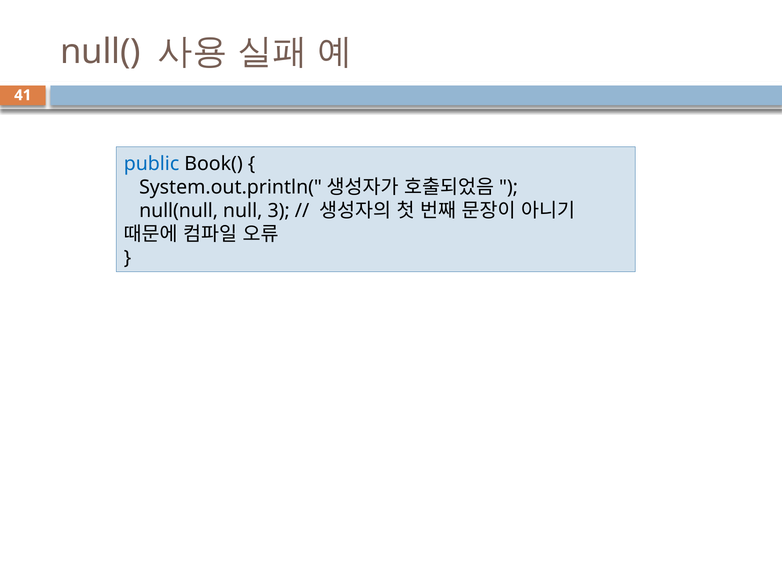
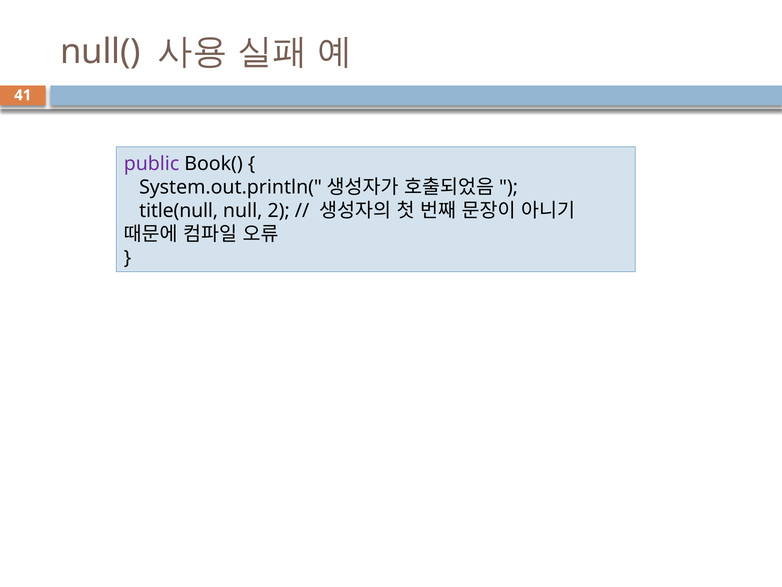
public colour: blue -> purple (152, 164)
null(null: null(null -> title(null (179, 210)
3: 3 -> 2 (279, 210)
